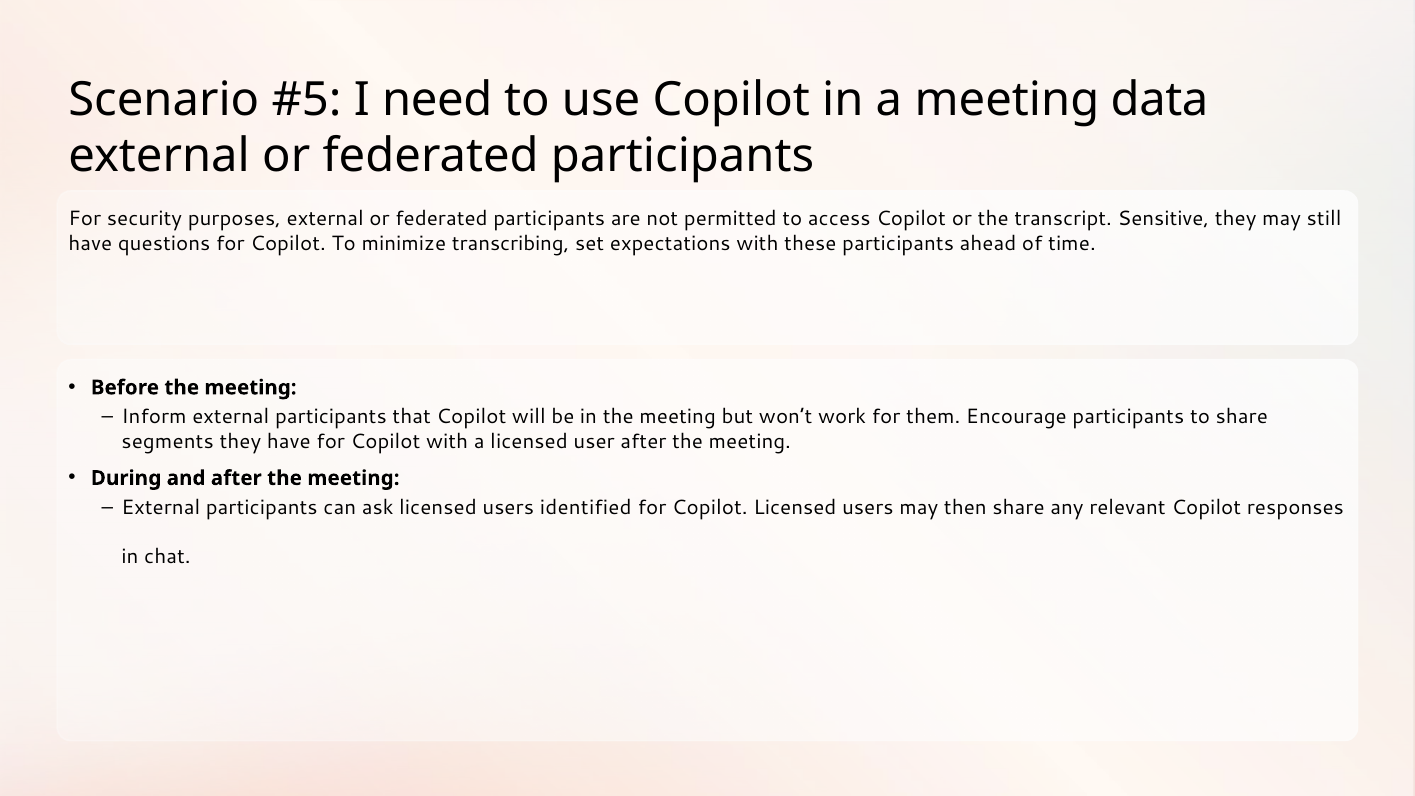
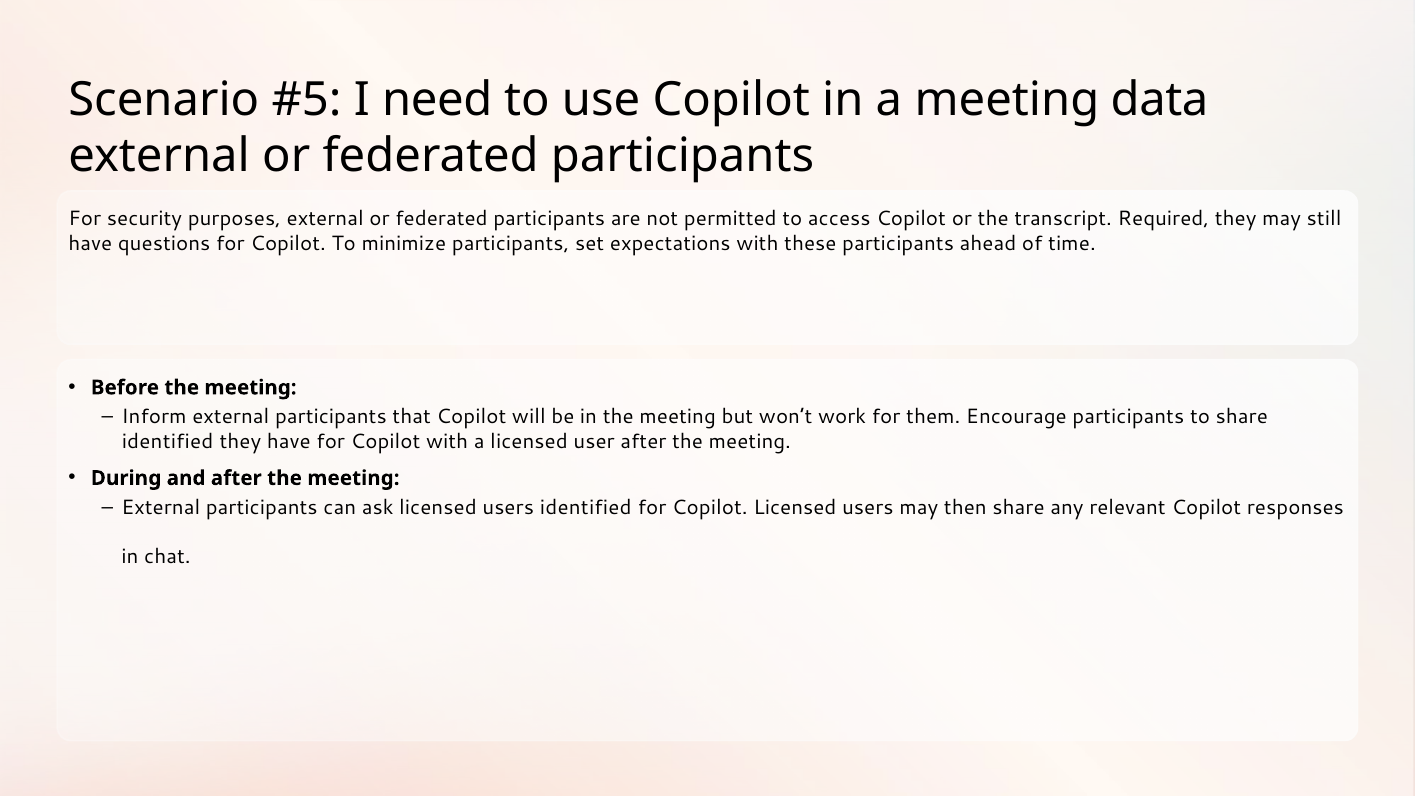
Sensitive: Sensitive -> Required (1163, 219)
minimize transcribing: transcribing -> participants (511, 244)
segments: segments -> identified (168, 442)
